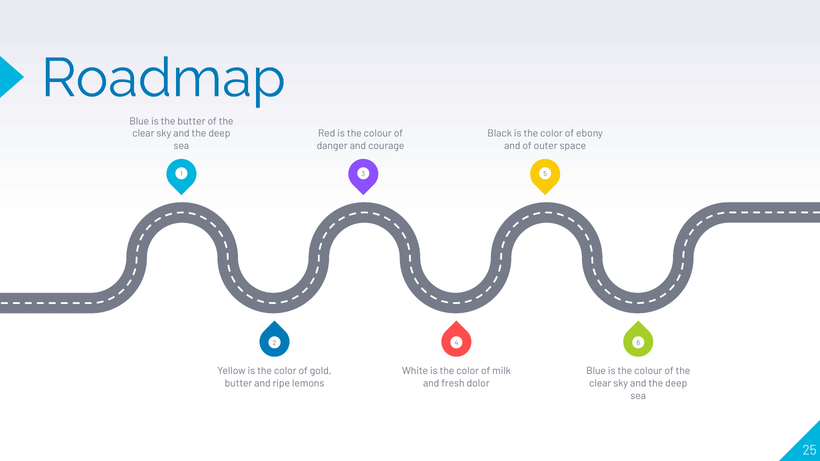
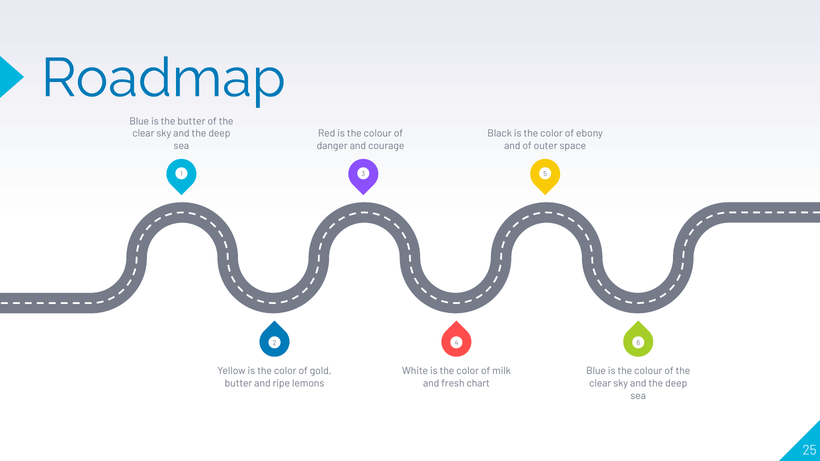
dolor: dolor -> chart (478, 384)
